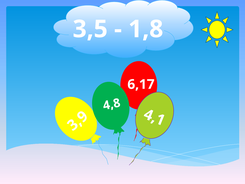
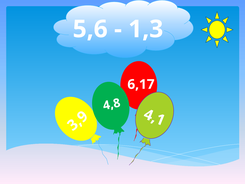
3,5: 3,5 -> 5,6 (90, 29)
1,8: 1,8 -> 1,3 (146, 29)
